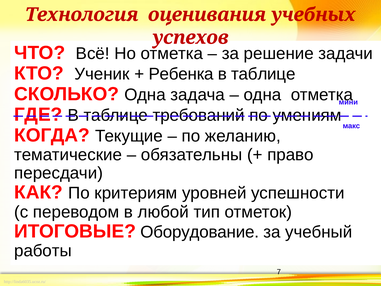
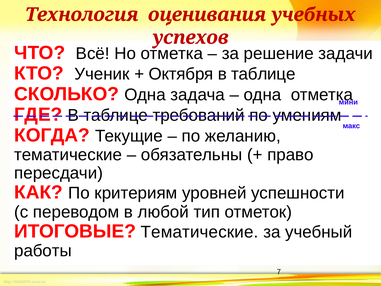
Ребенка: Ребенка -> Октября (181, 74)
ИТОГОВЫЕ Оборудование: Оборудование -> Тематические (200, 232)
